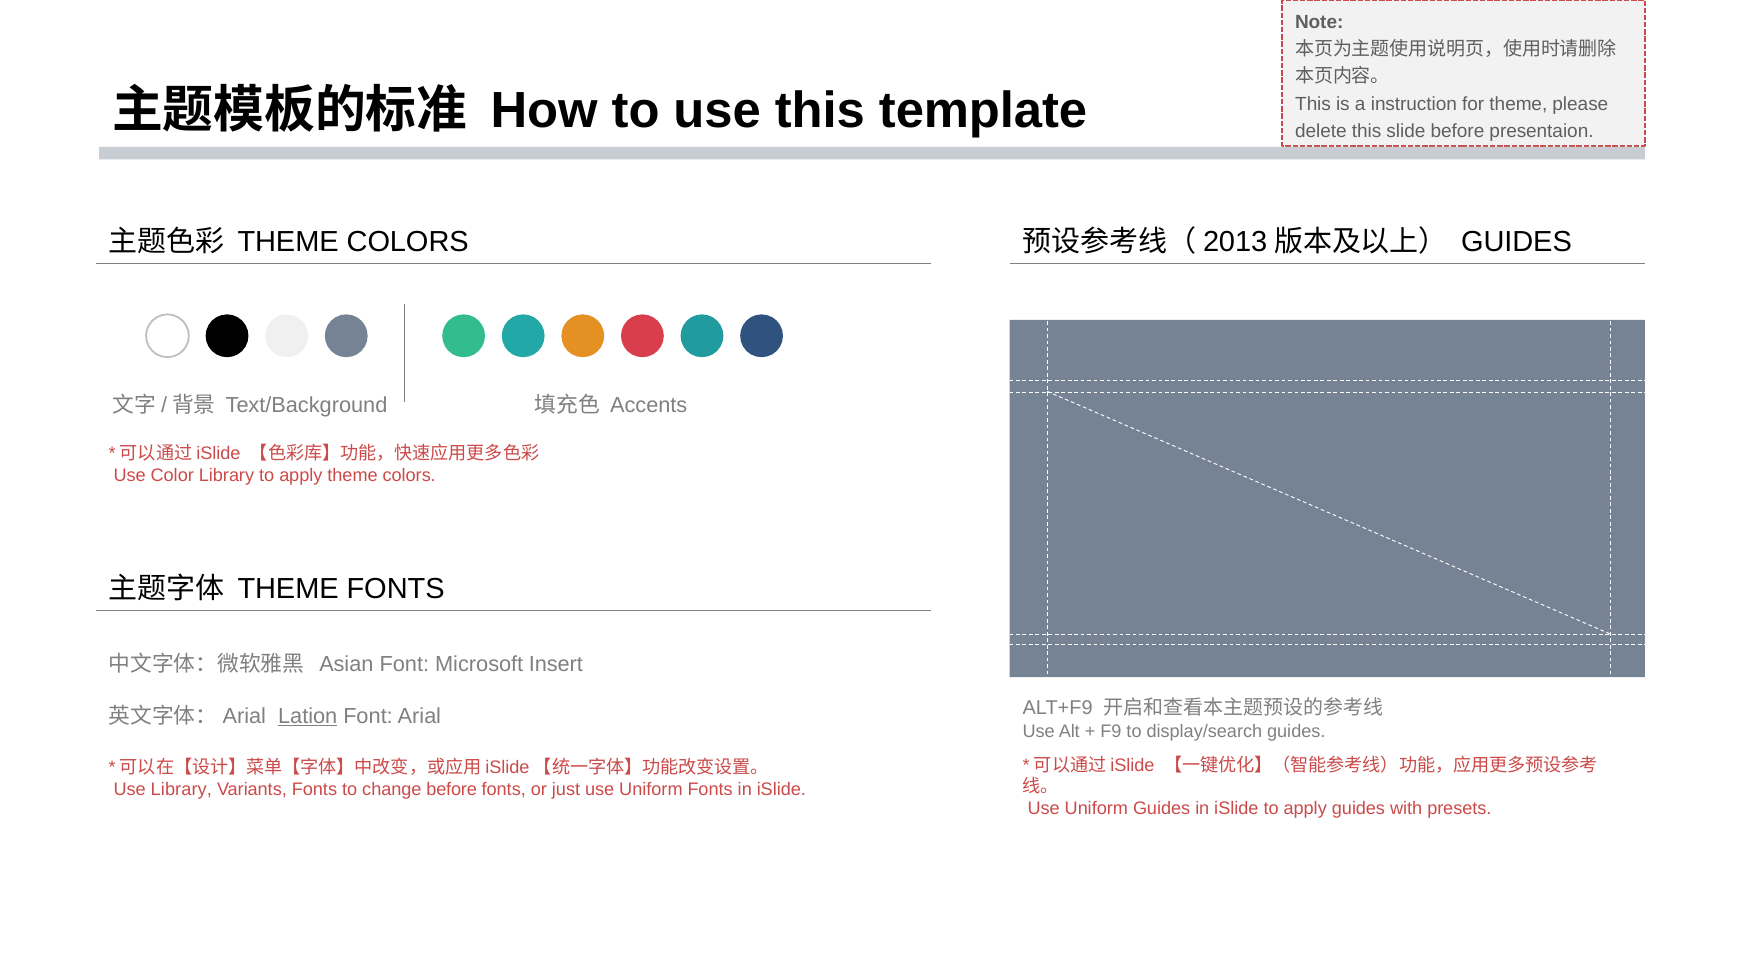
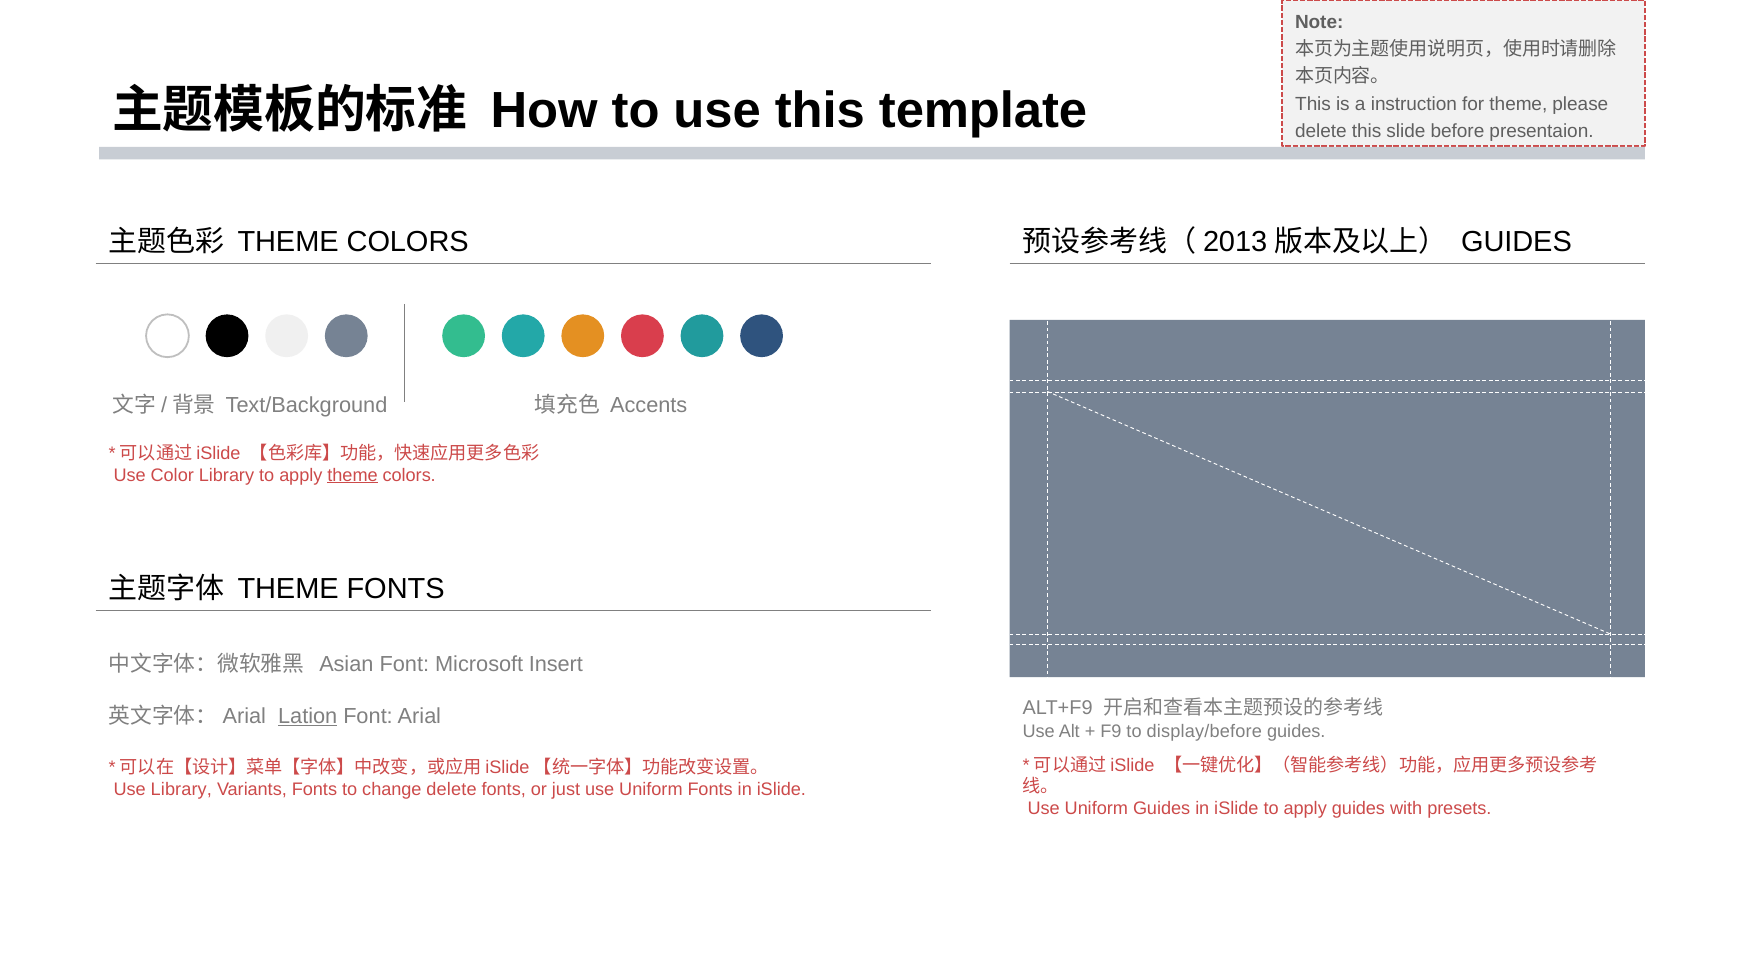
theme underline: none -> present (353, 475)
display/search: display/search -> display/before (1204, 731)
change before: before -> delete (452, 789)
